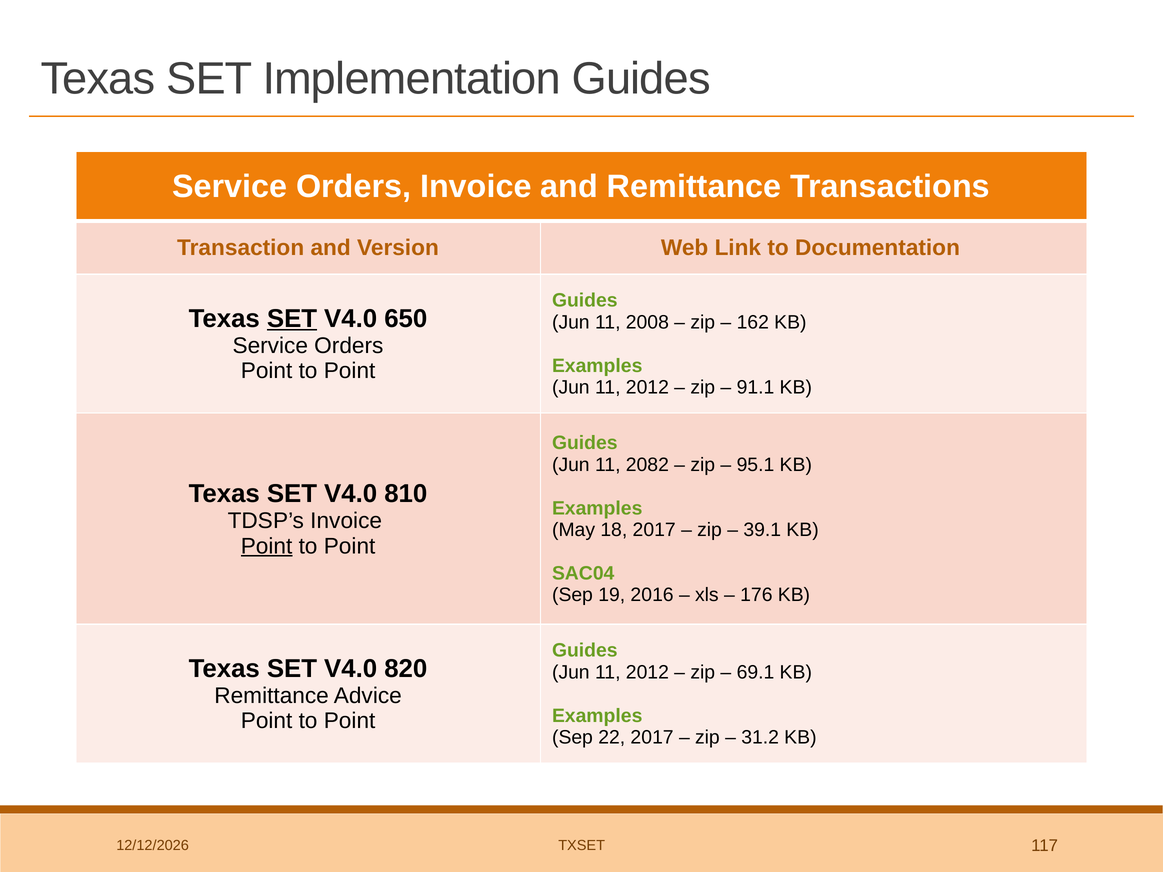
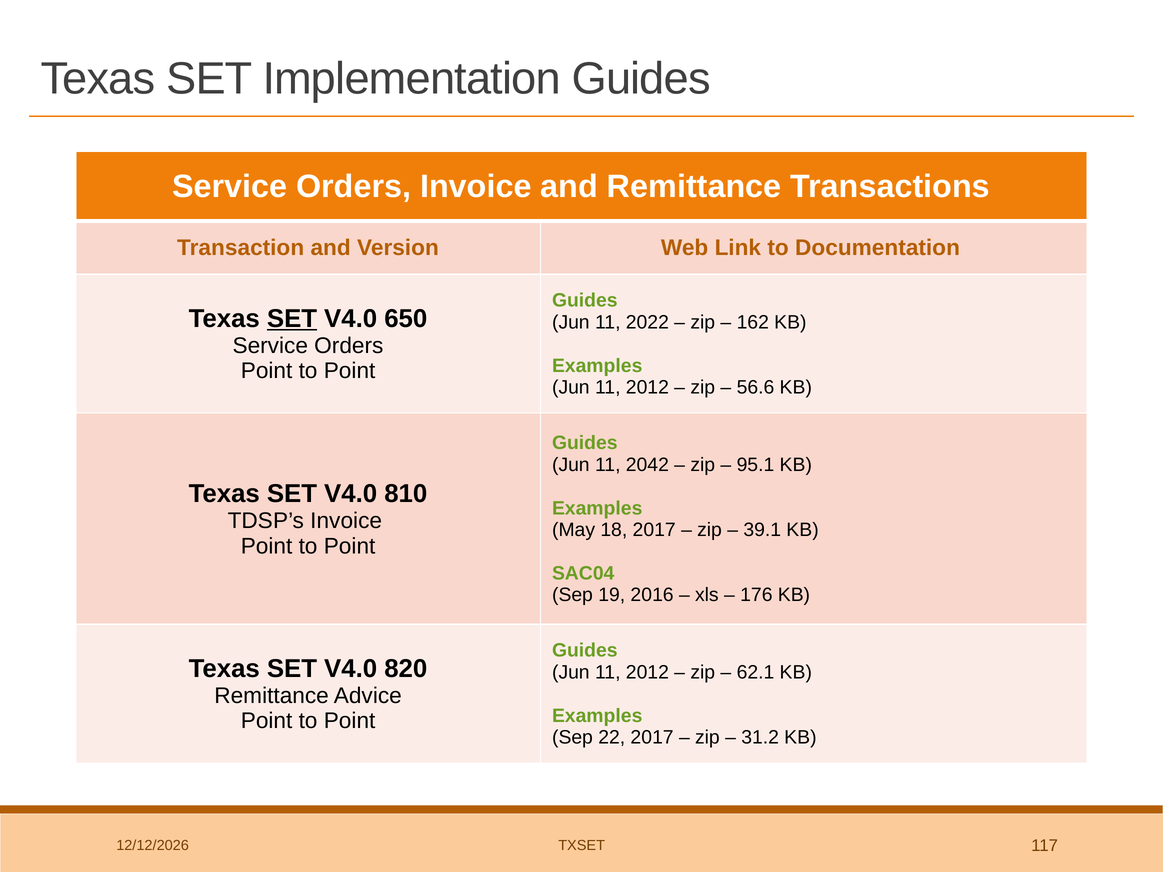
2008: 2008 -> 2022 (647, 322)
91.1: 91.1 -> 56.6 (755, 387)
2082: 2082 -> 2042 (647, 465)
Point underline: present -> none (267, 546)
69.1: 69.1 -> 62.1 (755, 672)
